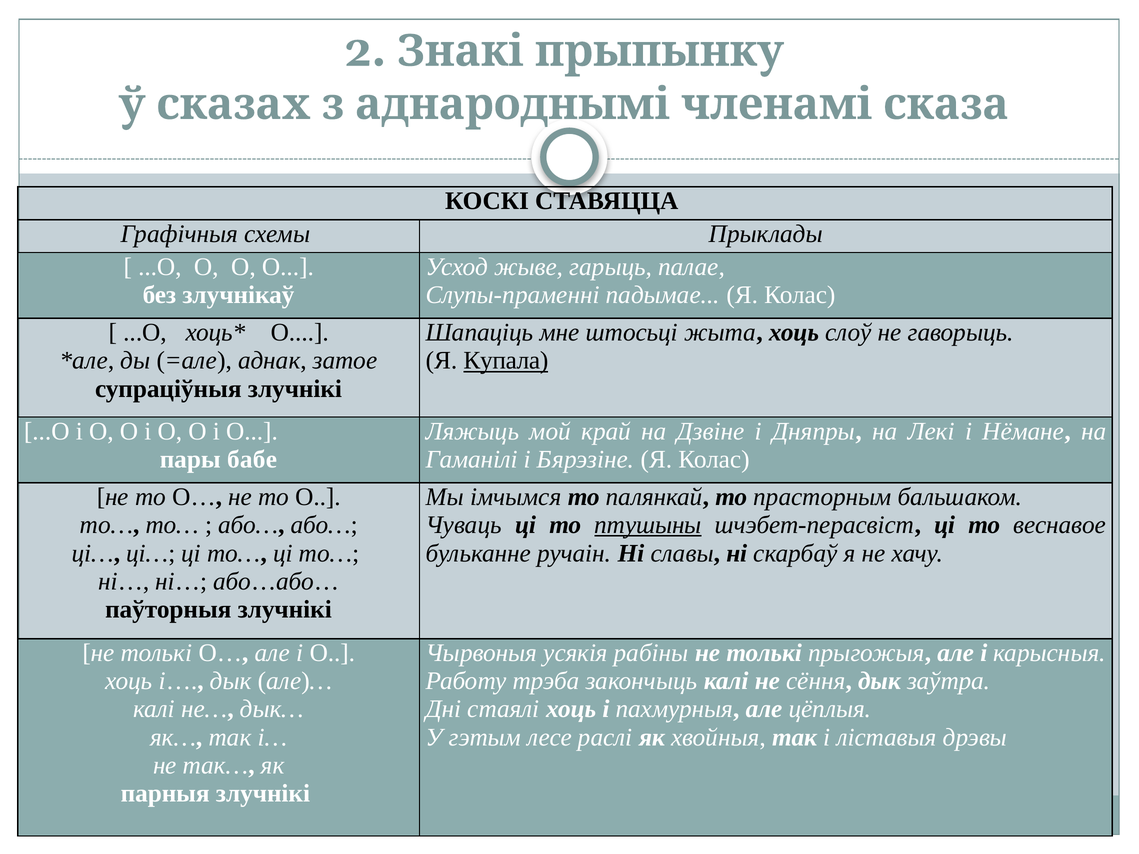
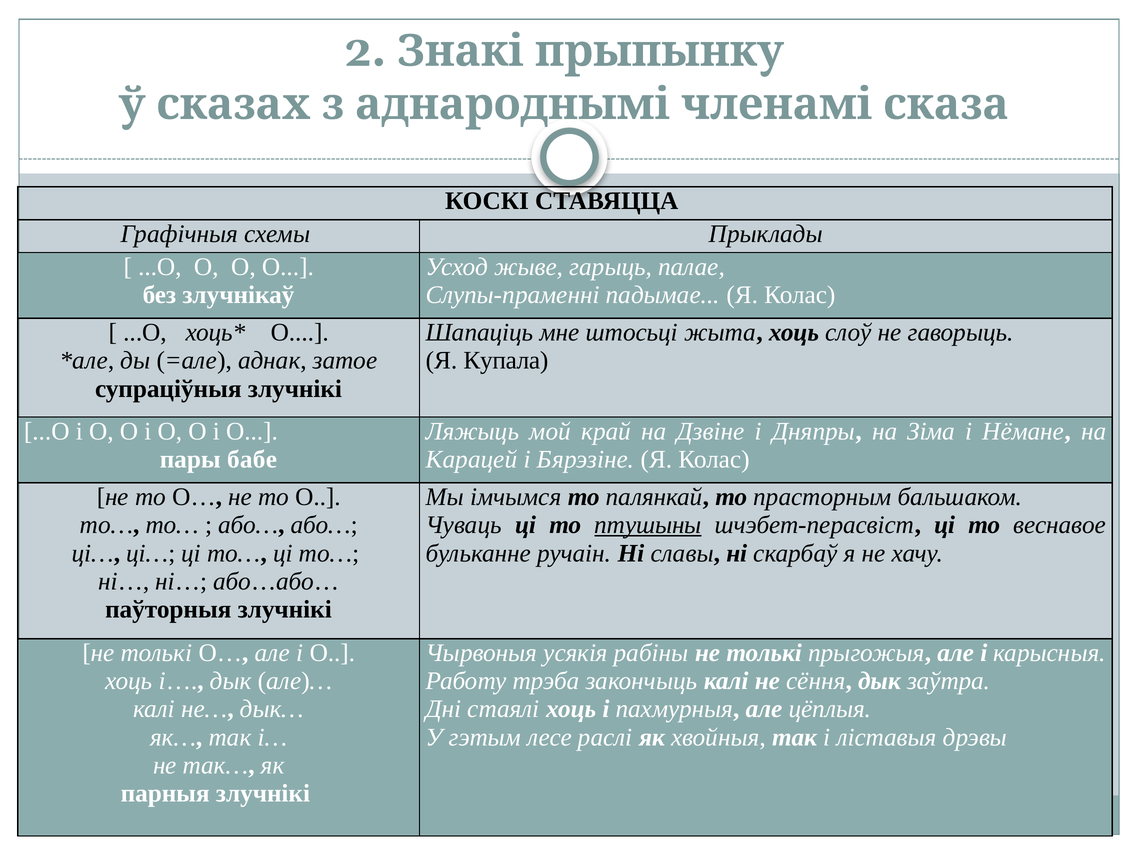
Купала underline: present -> none (506, 361)
Лекі: Лекі -> Зіма (931, 431)
Гаманілі: Гаманілі -> Карацей (472, 459)
